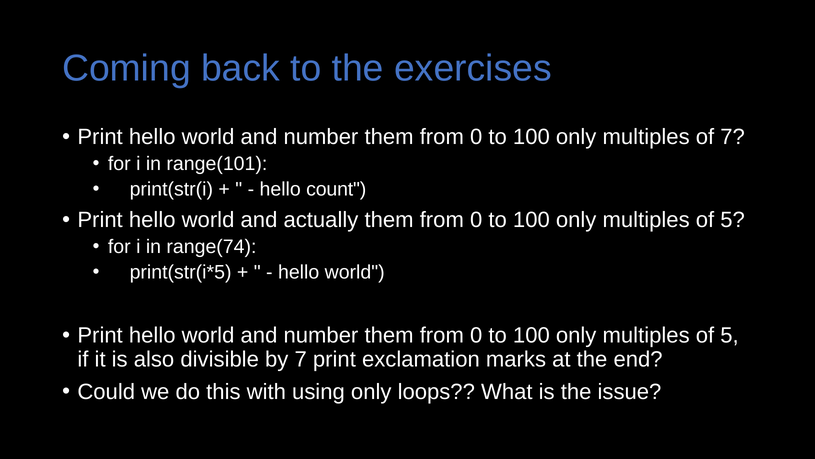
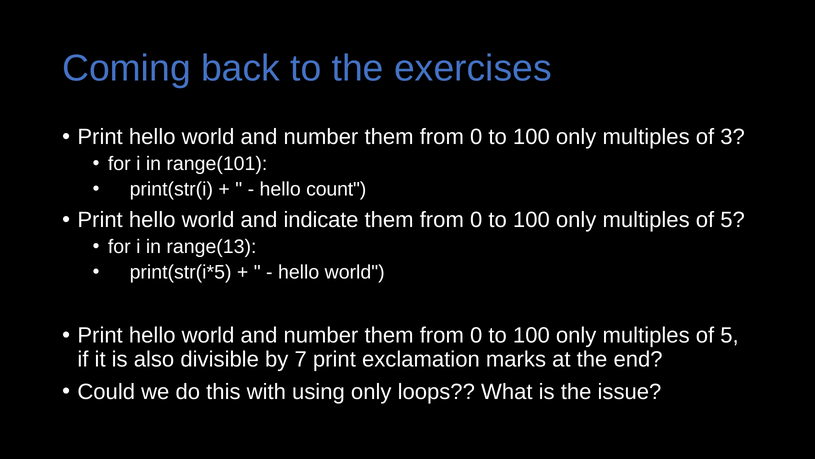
of 7: 7 -> 3 (733, 137)
actually: actually -> indicate (321, 220)
range(74: range(74 -> range(13 (211, 247)
